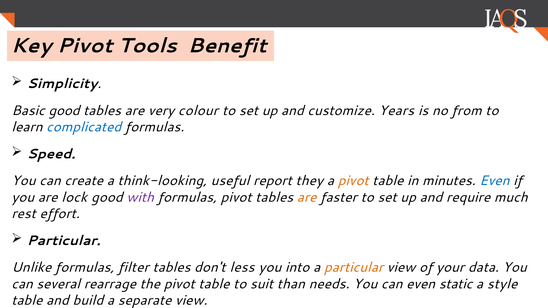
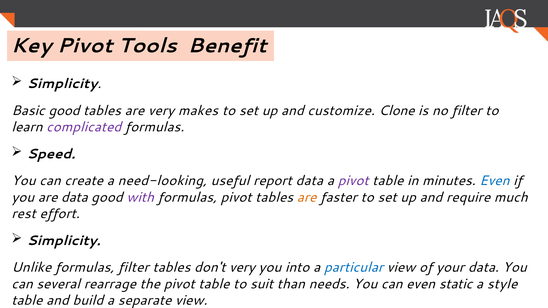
colour: colour -> makes (198, 111)
Years: Years -> Clone (397, 111)
no from: from -> filter (467, 111)
complicated colour: blue -> purple (84, 127)
think-looking: think-looking -> need-looking (162, 181)
report they: they -> data (309, 181)
pivot colour: orange -> purple (353, 181)
are lock: lock -> data (74, 197)
Particular: Particular -> Simplicity (64, 241)
don't less: less -> very (242, 268)
particular colour: orange -> blue (354, 268)
